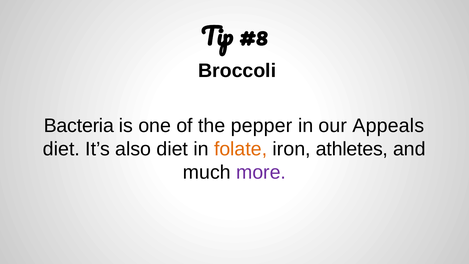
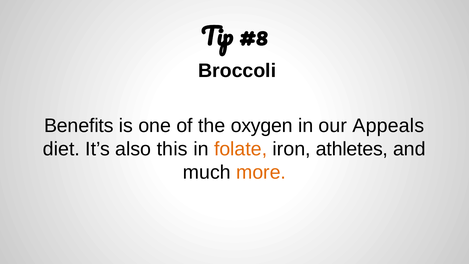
Bacteria: Bacteria -> Benefits (79, 126)
pepper: pepper -> oxygen (262, 126)
also diet: diet -> this (172, 149)
more colour: purple -> orange (261, 172)
